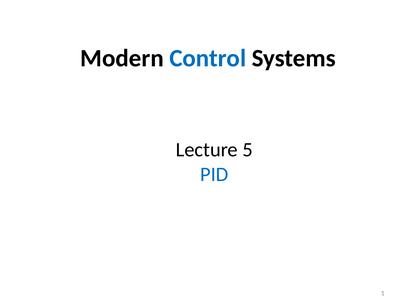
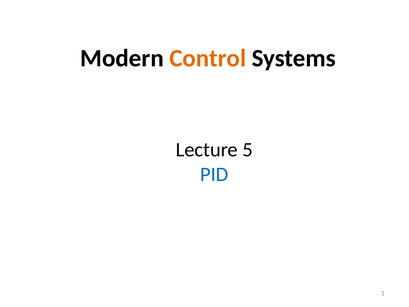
Control colour: blue -> orange (208, 58)
